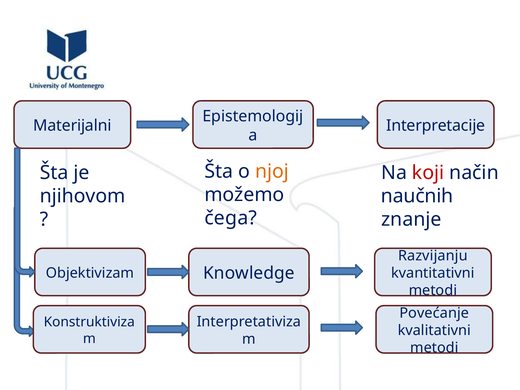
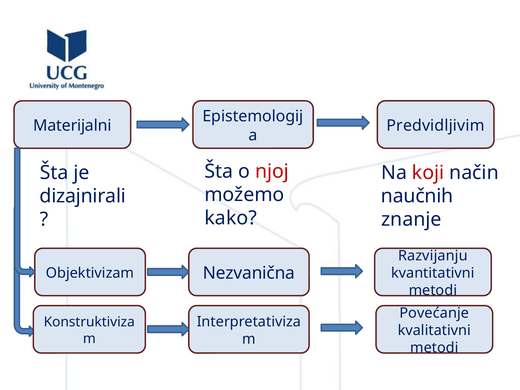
Interpretacije: Interpretacije -> Predvidljivim (436, 126)
njoj colour: orange -> red (272, 171)
njihovom: njihovom -> dizajnirali (83, 196)
čega: čega -> kako (231, 218)
Knowledge: Knowledge -> Nezvanična (249, 273)
